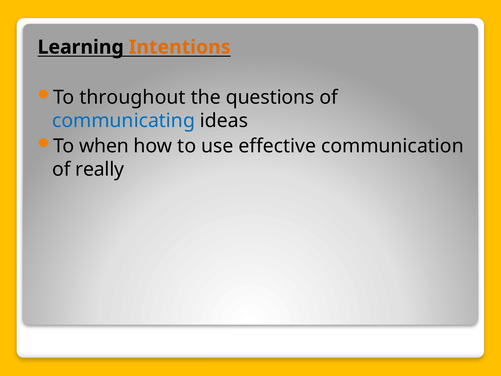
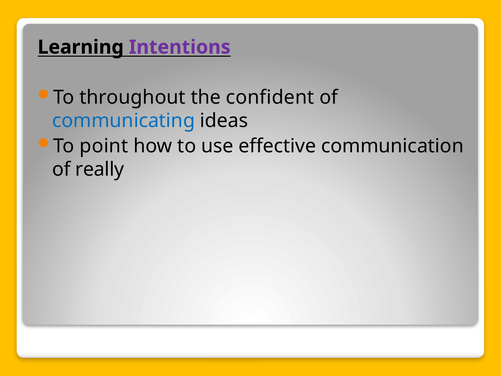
Intentions colour: orange -> purple (180, 47)
questions: questions -> confident (270, 97)
when: when -> point (104, 146)
